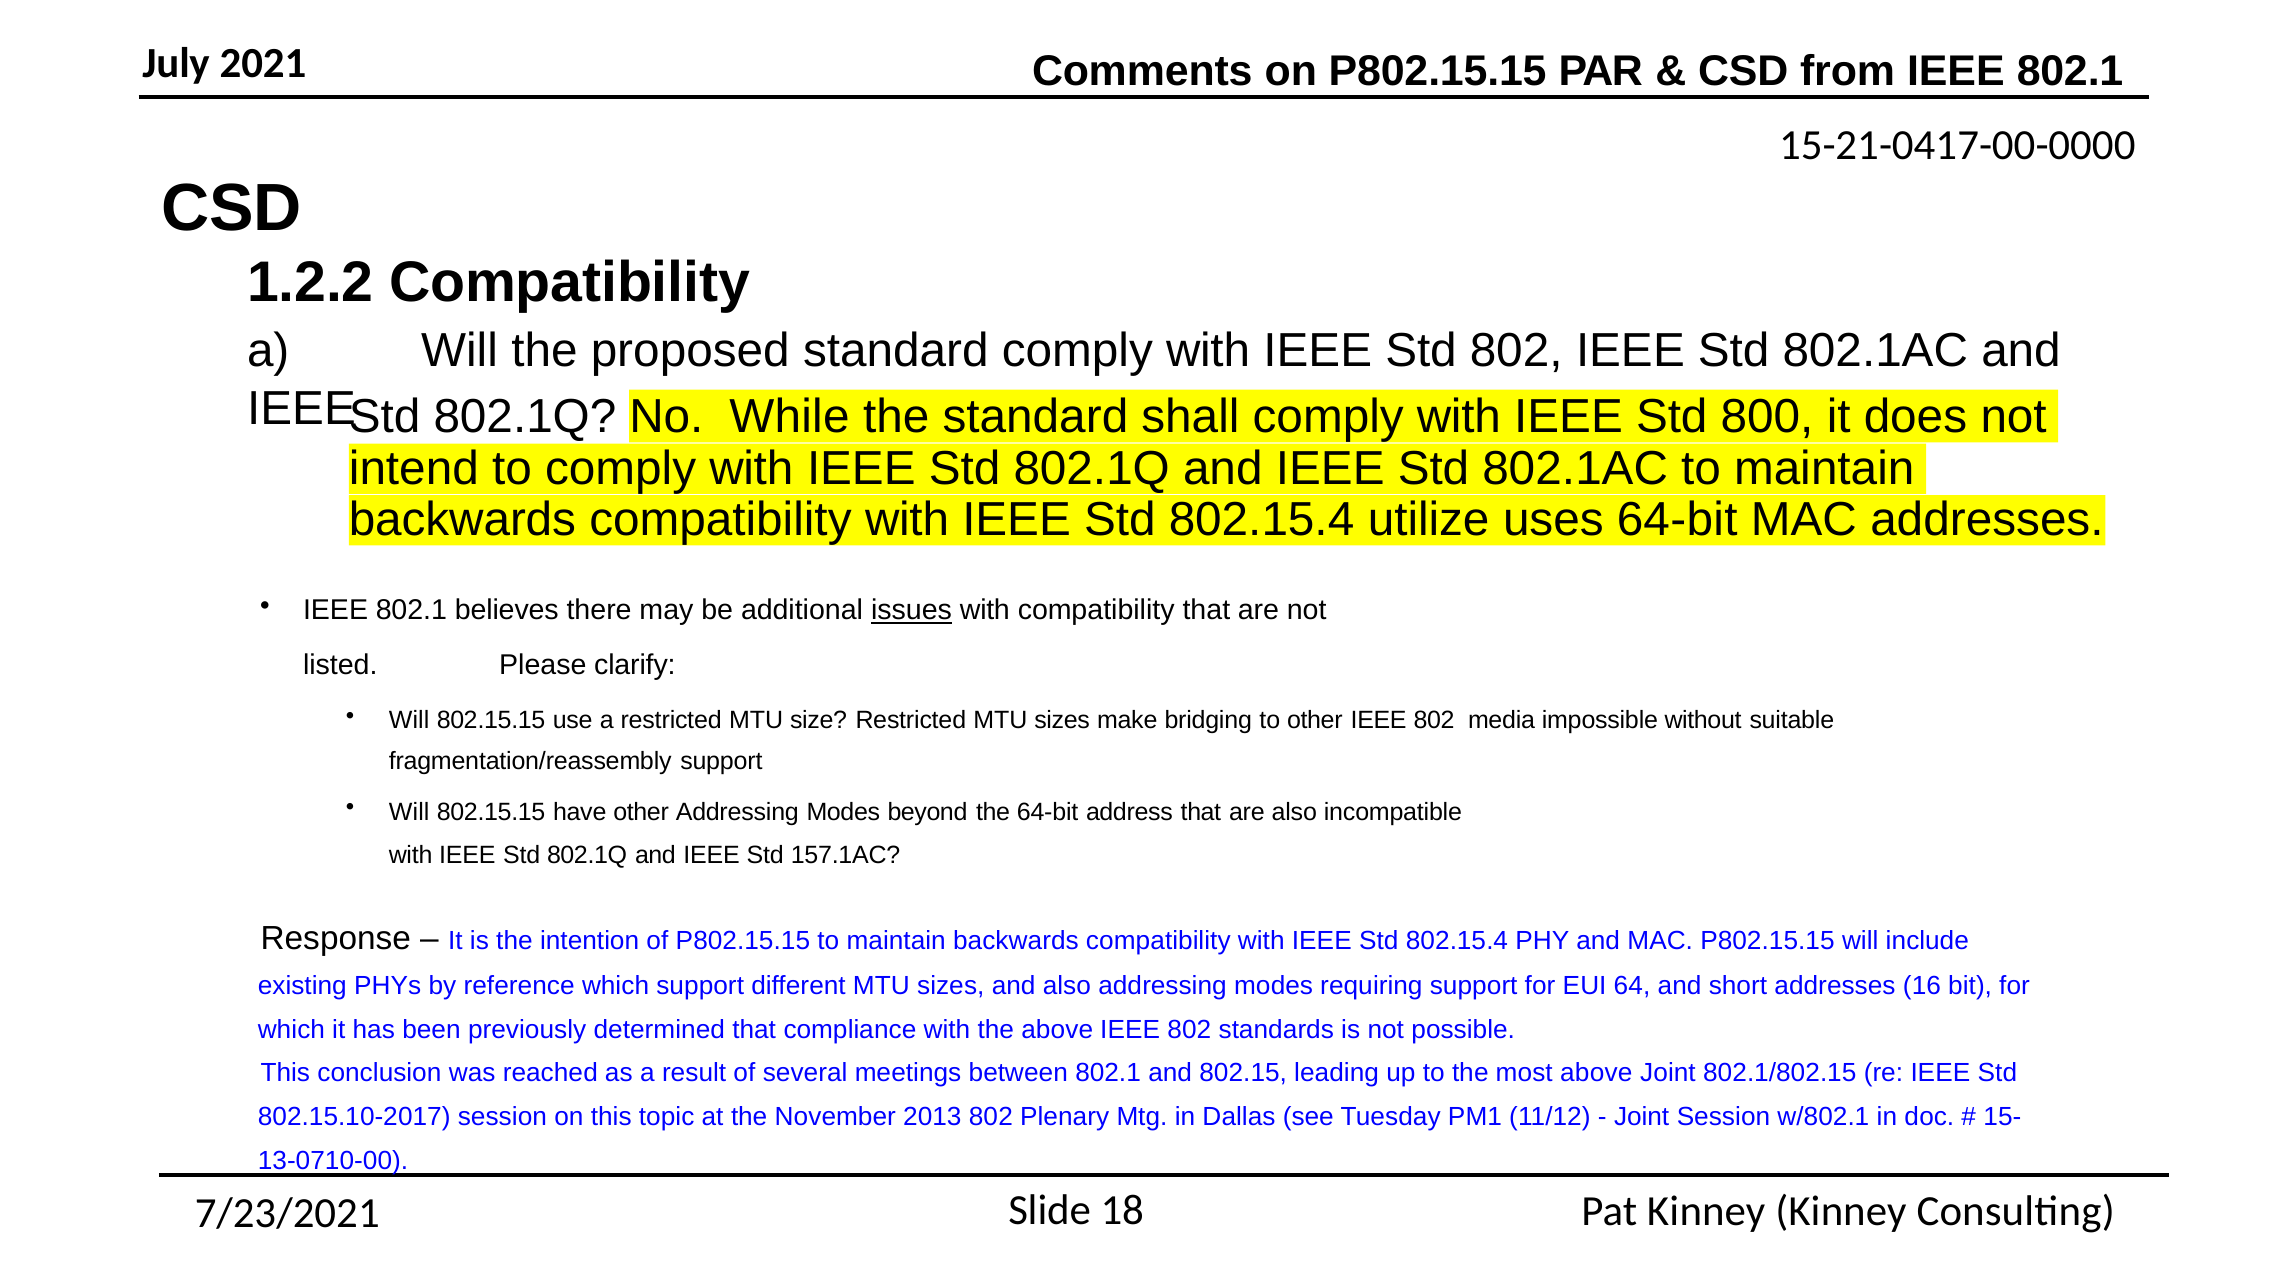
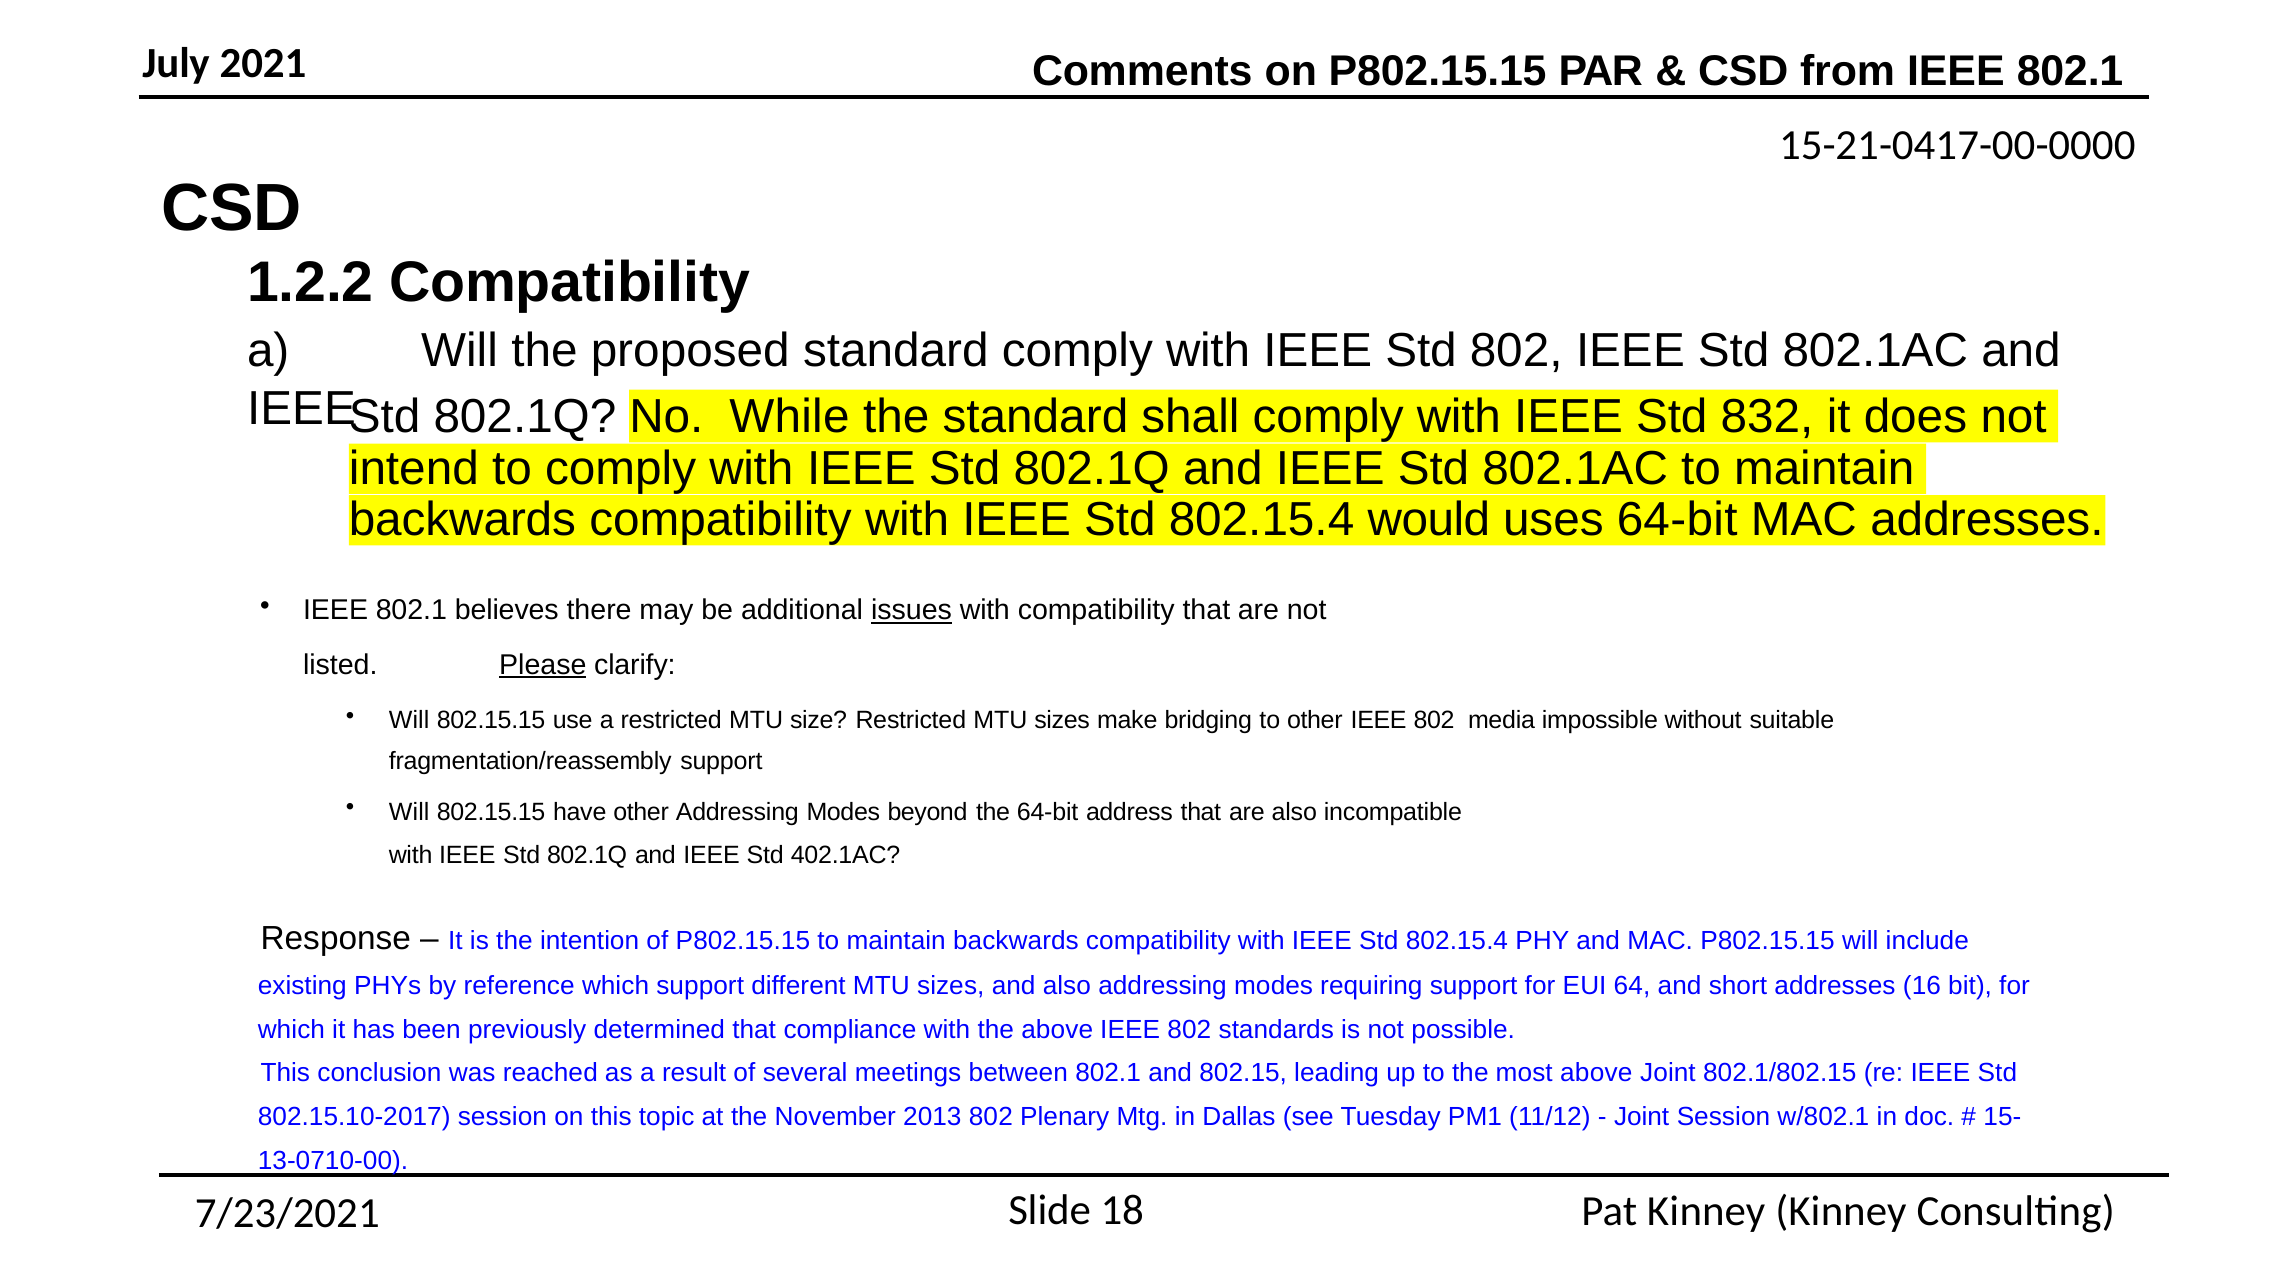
800: 800 -> 832 (1767, 417)
utilize: utilize -> would (1429, 520)
Please underline: none -> present (543, 665)
157.1AC: 157.1AC -> 402.1AC (846, 856)
